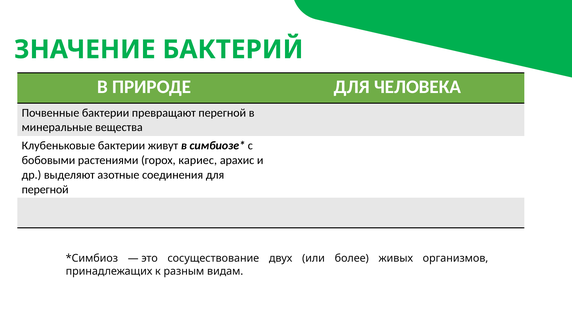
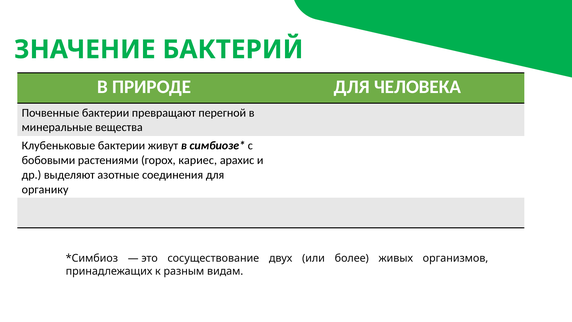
перегной: перегной -> органику (45, 189)
